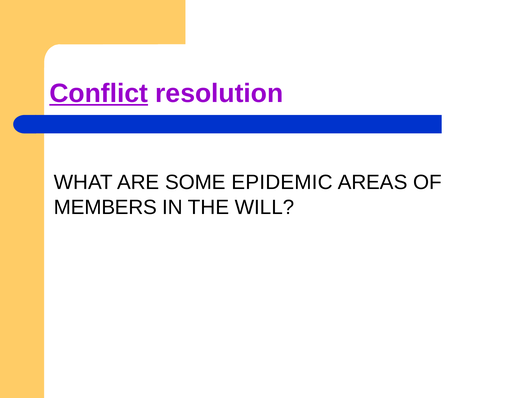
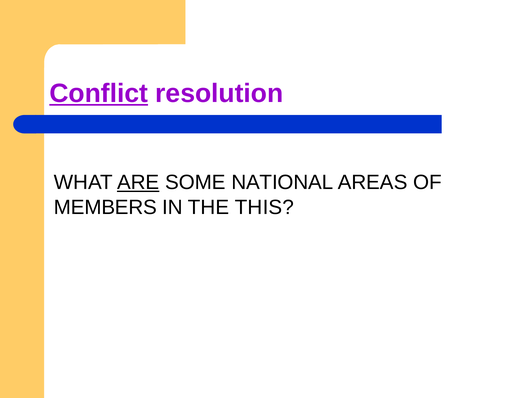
ARE underline: none -> present (138, 182)
EPIDEMIC: EPIDEMIC -> NATIONAL (282, 182)
WILL: WILL -> THIS (264, 207)
